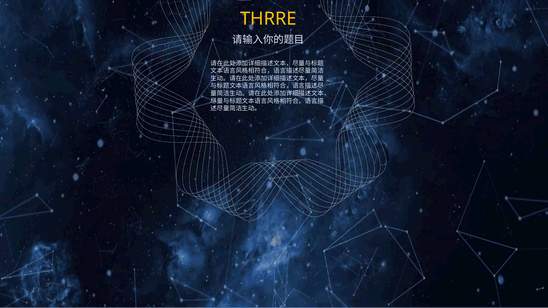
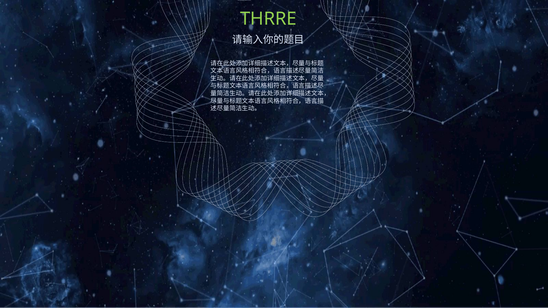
THRRE colour: yellow -> light green (268, 19)
